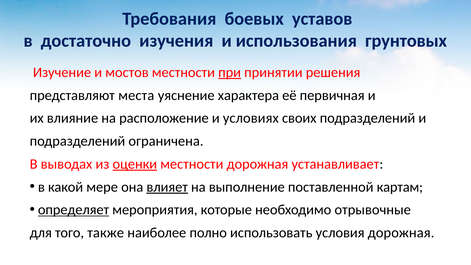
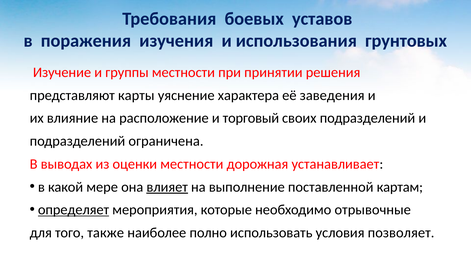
достаточно: достаточно -> поражения (86, 41)
мостов: мостов -> группы (127, 72)
при underline: present -> none (230, 72)
места: места -> карты (136, 95)
первичная: первичная -> заведения (332, 95)
условиях: условиях -> торговый (251, 118)
оценки underline: present -> none (135, 164)
условия дорожная: дорожная -> позволяет (401, 233)
